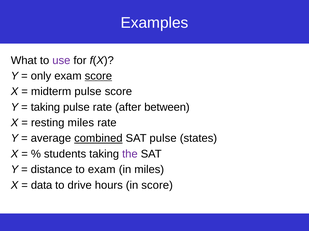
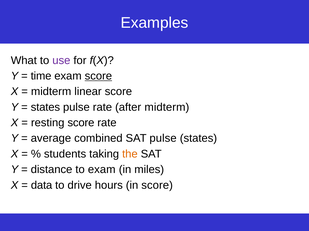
only: only -> time (41, 76)
midterm pulse: pulse -> linear (88, 92)
taking: taking -> states (45, 107)
after between: between -> midterm (167, 107)
resting miles: miles -> score (81, 123)
combined underline: present -> none (98, 139)
the colour: purple -> orange (130, 154)
